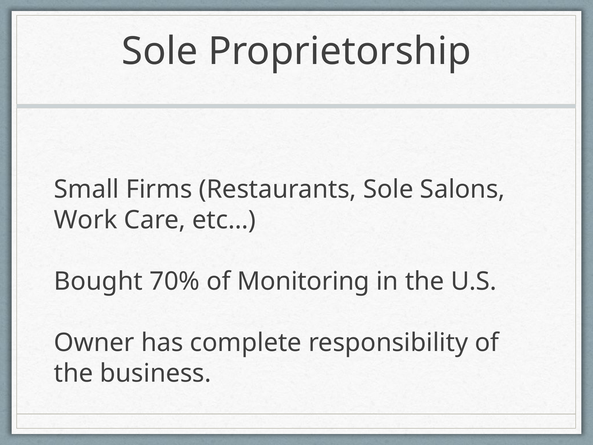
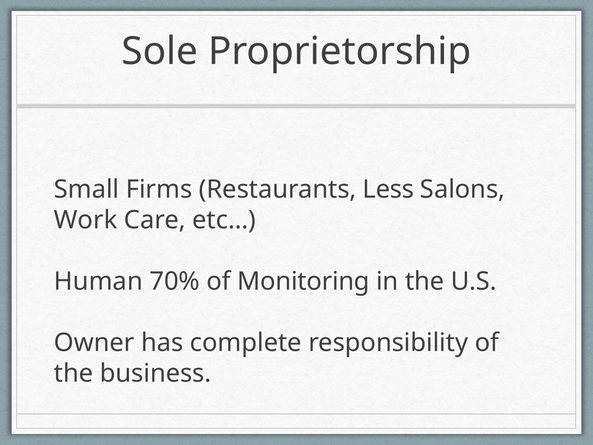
Restaurants Sole: Sole -> Less (388, 189)
Bought: Bought -> Human (98, 281)
